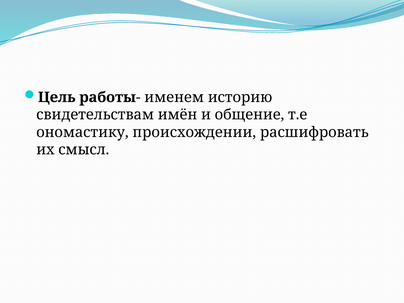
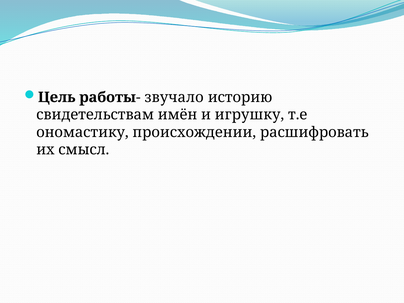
именем: именем -> звучало (174, 97)
общение: общение -> игрушку (249, 115)
